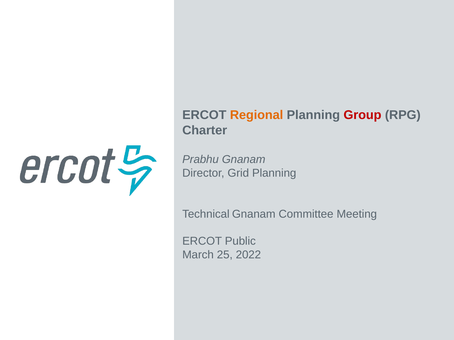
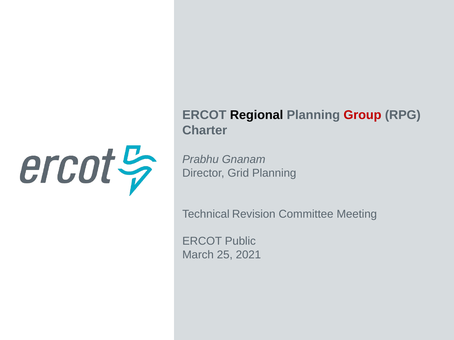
Regional colour: orange -> black (257, 115)
Technical Gnanam: Gnanam -> Revision (254, 214)
2022: 2022 -> 2021 (248, 255)
